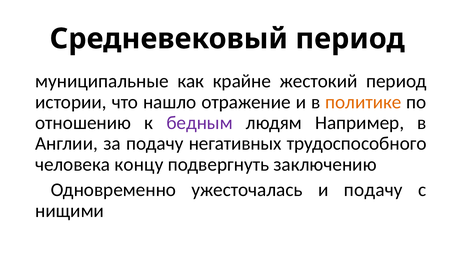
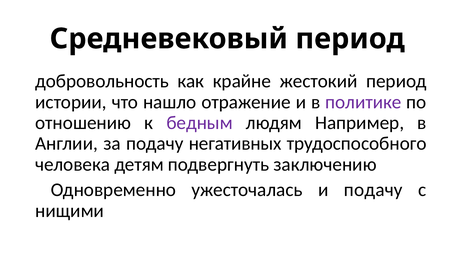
муниципальные: муниципальные -> добровольность (102, 81)
политике colour: orange -> purple (363, 102)
концу: концу -> детям (139, 164)
